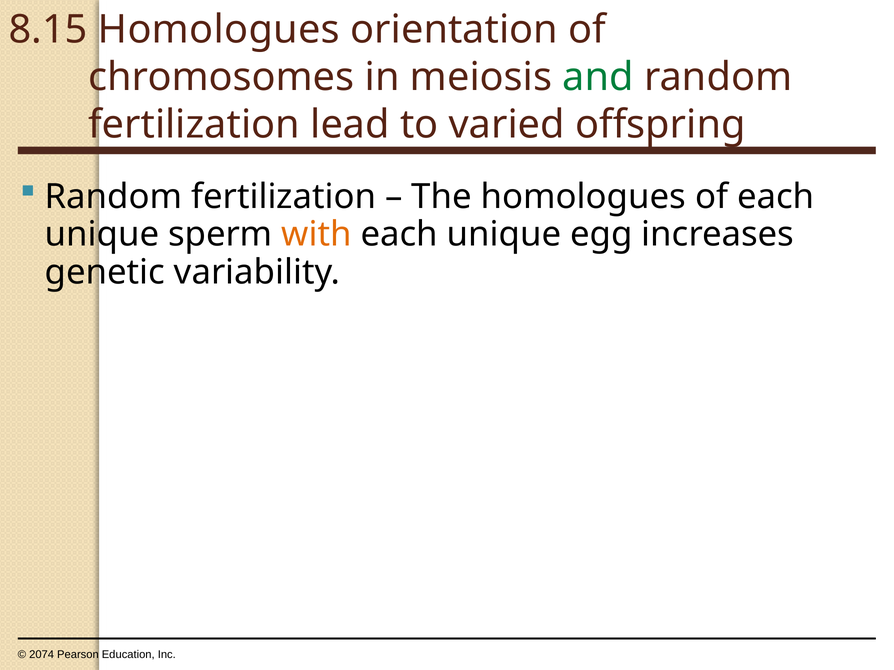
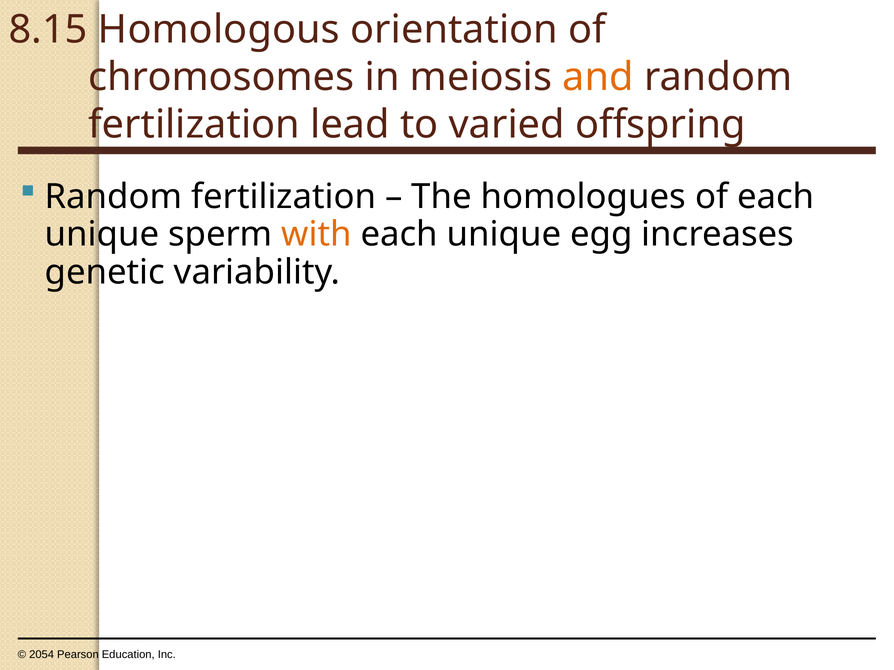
8.15 Homologues: Homologues -> Homologous (219, 30)
and colour: green -> orange (598, 77)
2074: 2074 -> 2054 (42, 655)
